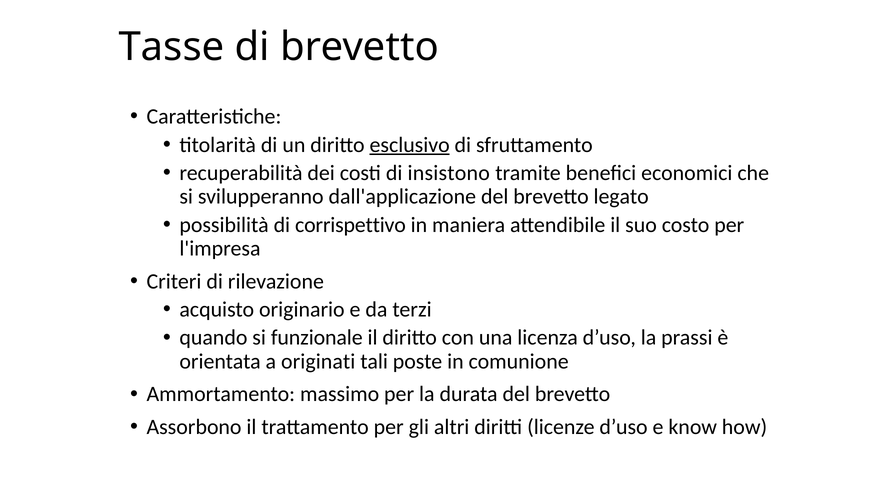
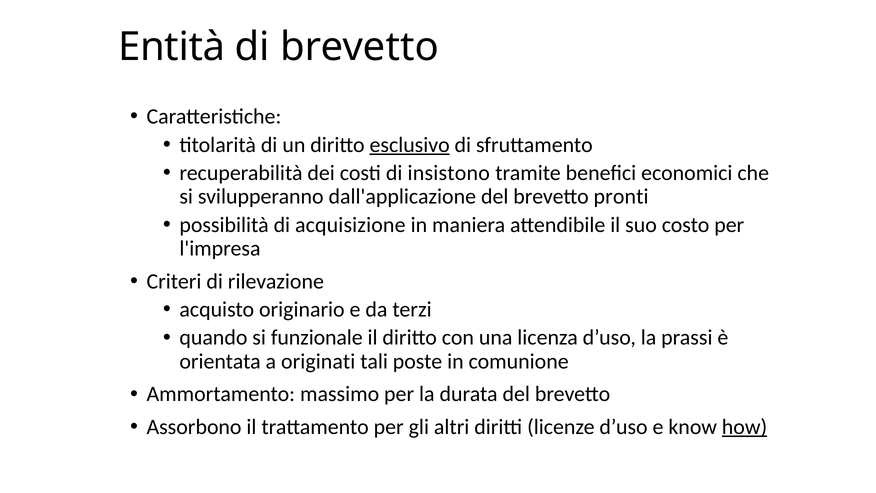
Tasse: Tasse -> Entità (172, 47)
legato: legato -> pronti (621, 197)
corrispettivo: corrispettivo -> acquisizione (350, 225)
how underline: none -> present (745, 427)
